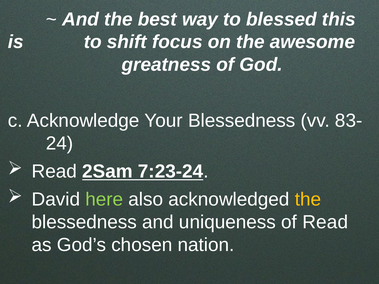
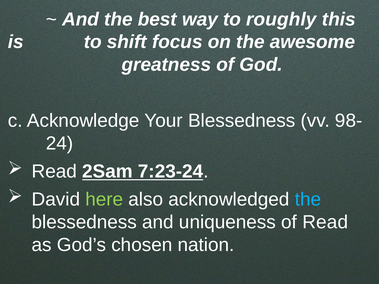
blessed: blessed -> roughly (281, 19)
83-: 83- -> 98- (349, 121)
the colour: yellow -> light blue (308, 200)
